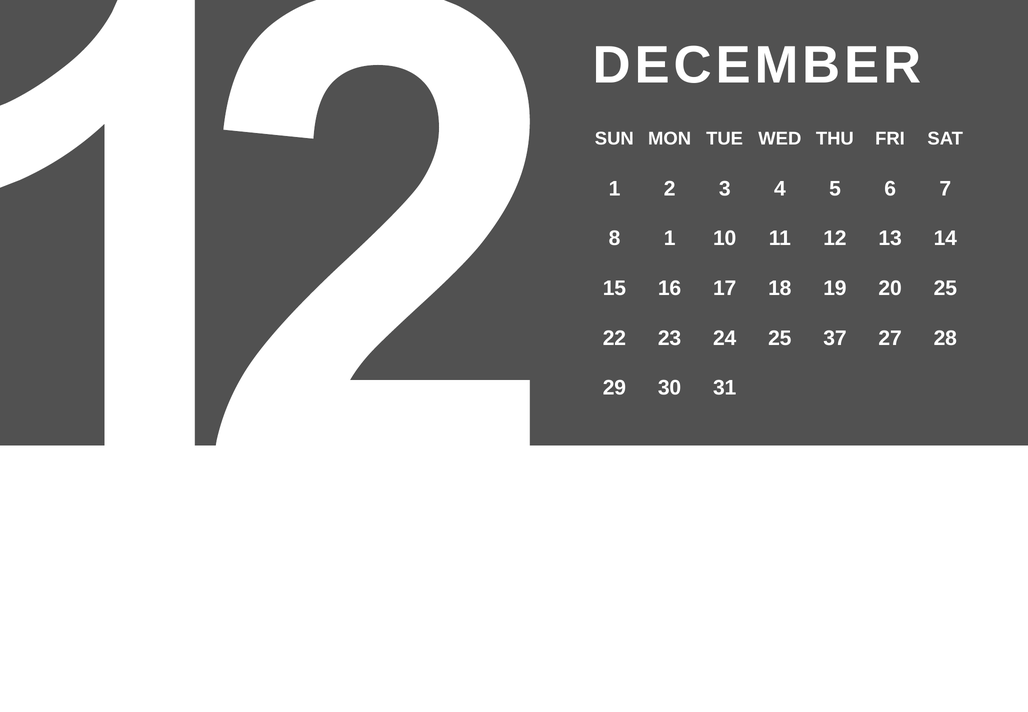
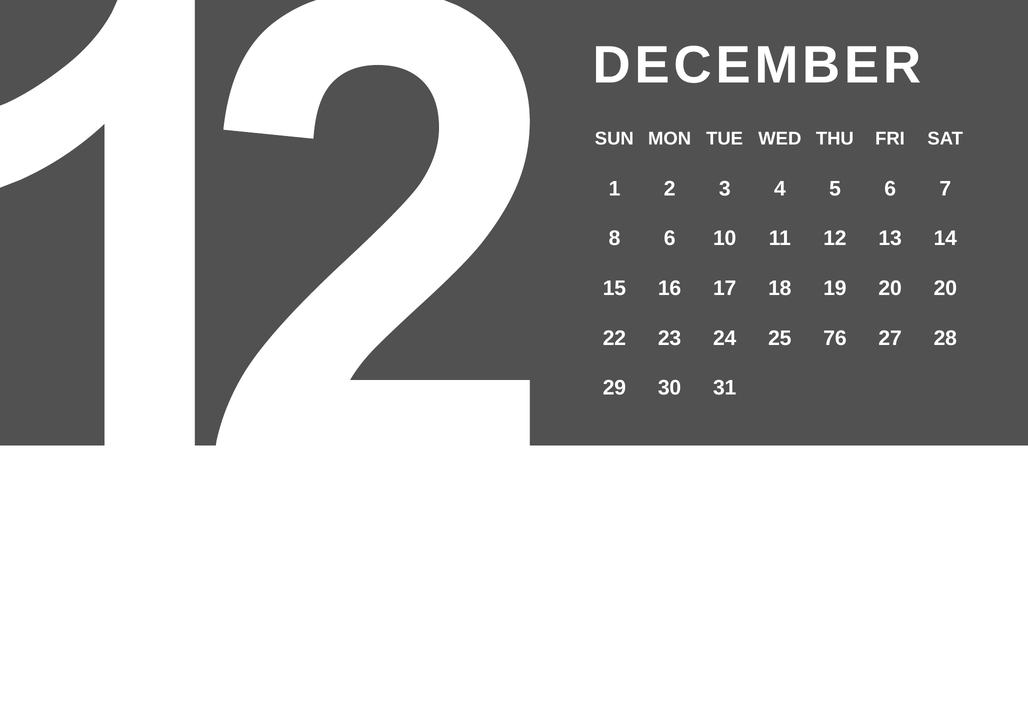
8 1: 1 -> 6 (670, 238)
20 25: 25 -> 20 (945, 288)
37: 37 -> 76 (835, 338)
